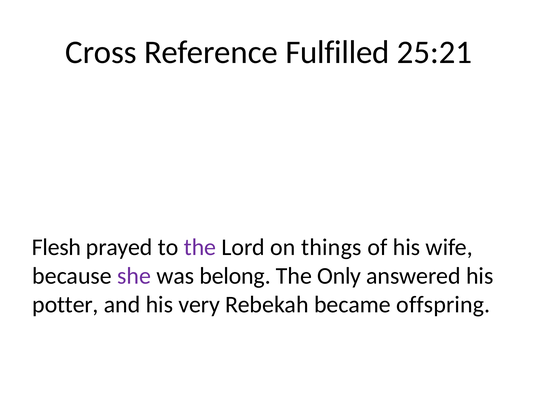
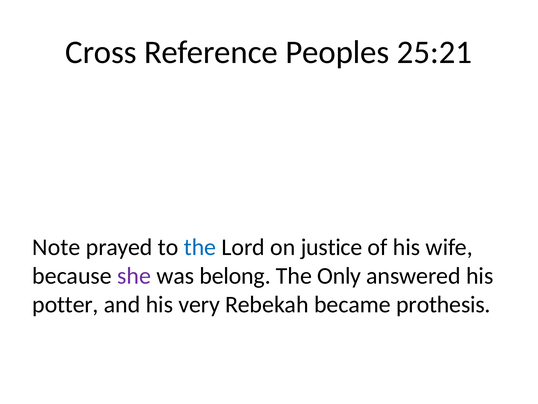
Fulfilled: Fulfilled -> Peoples (337, 52)
Flesh: Flesh -> Note (56, 247)
the colour: purple -> blue (200, 247)
things: things -> justice (332, 247)
offspring: offspring -> prothesis (443, 304)
